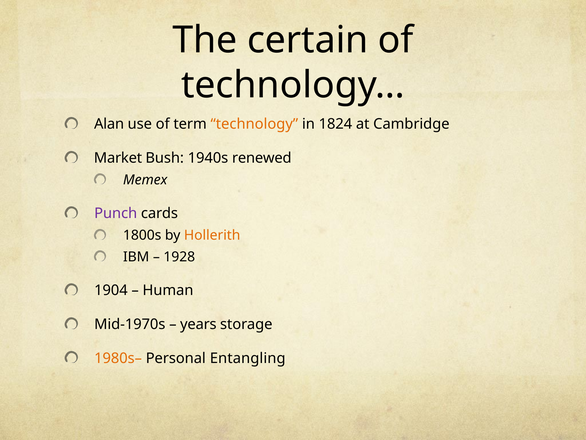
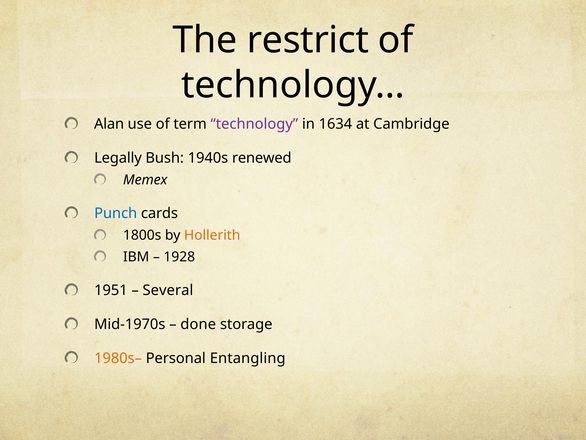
certain: certain -> restrict (308, 40)
technology colour: orange -> purple (254, 124)
1824: 1824 -> 1634 (335, 124)
Market: Market -> Legally (118, 158)
Punch colour: purple -> blue (116, 213)
1904: 1904 -> 1951 (111, 290)
Human: Human -> Several (168, 290)
years: years -> done (198, 324)
